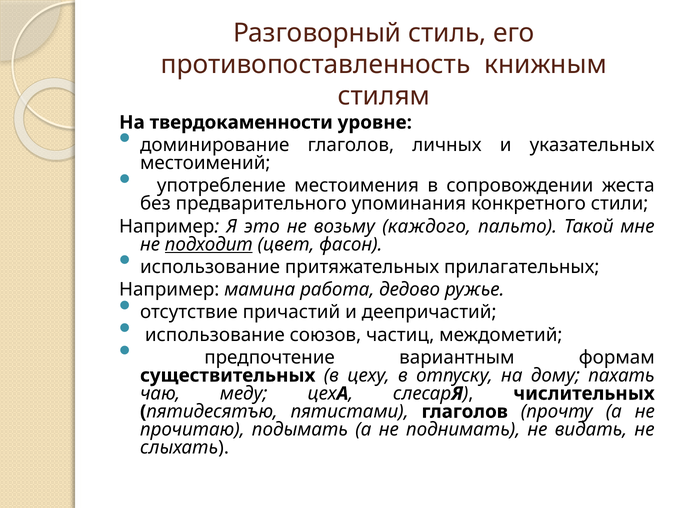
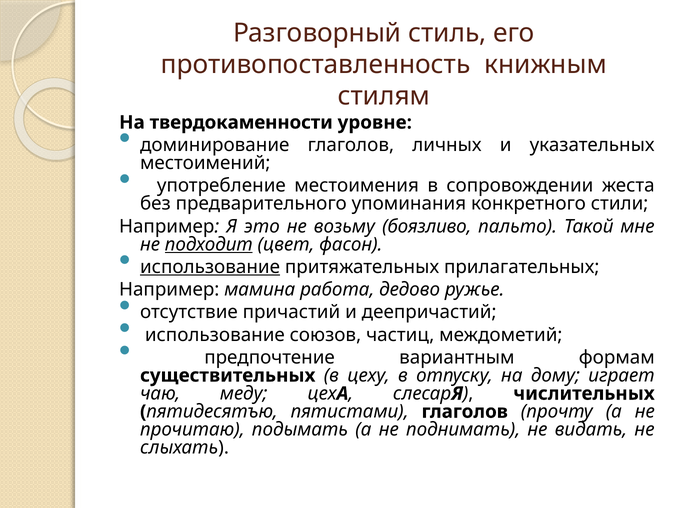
каждого: каждого -> боязливо (427, 226)
использование underline: none -> present (210, 267)
пахать: пахать -> играет (621, 375)
